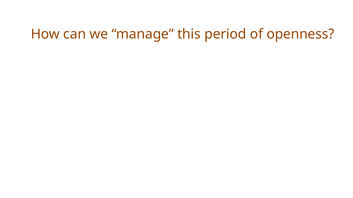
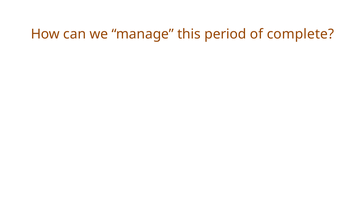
openness: openness -> complete (300, 34)
